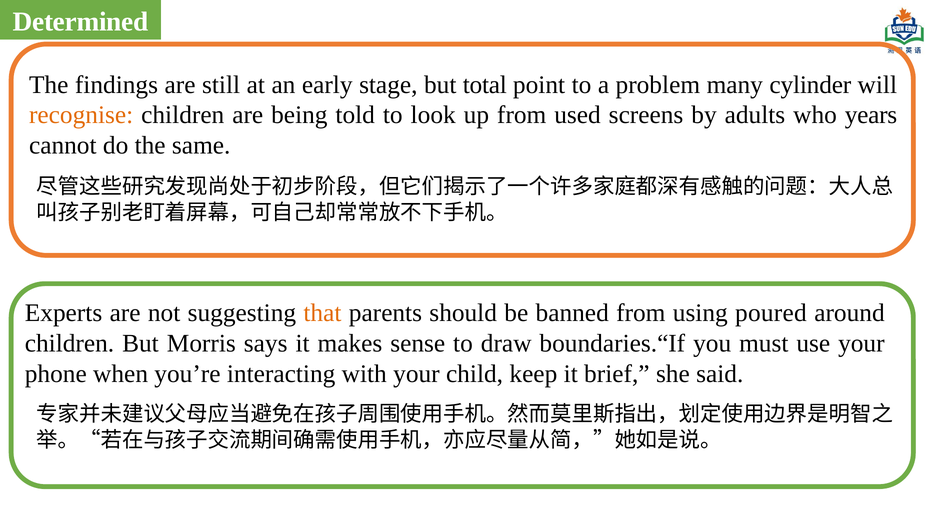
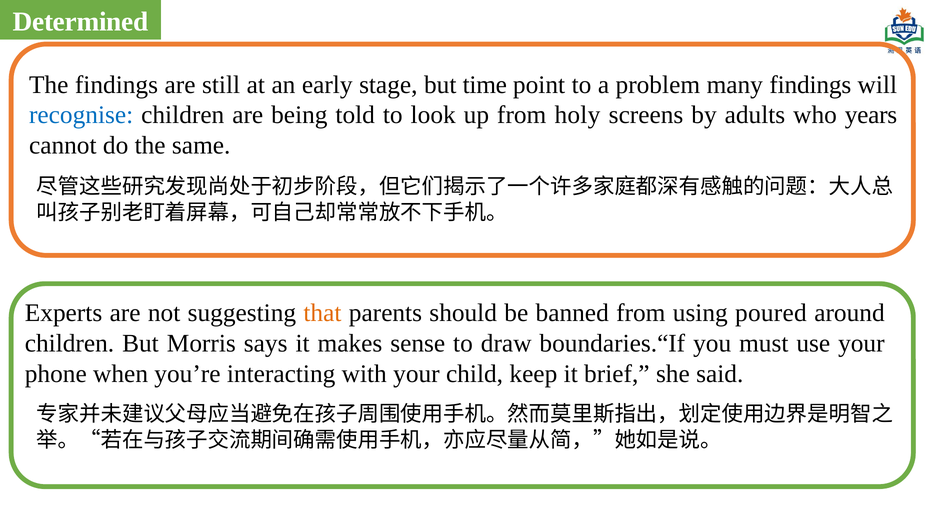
total: total -> time (485, 85)
many cylinder: cylinder -> findings (810, 85)
recognise colour: orange -> blue (81, 115)
used: used -> holy (577, 115)
